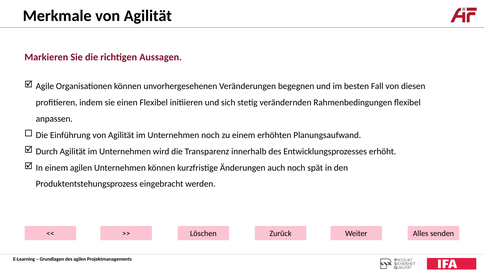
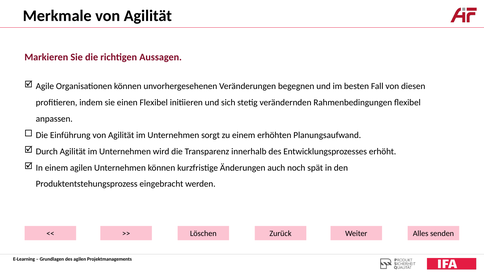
Unternehmen noch: noch -> sorgt (211, 135)
